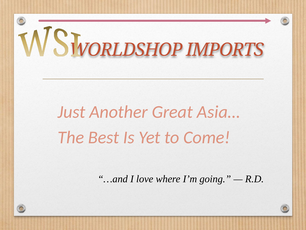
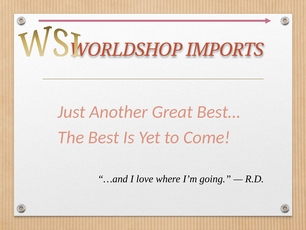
Asia…: Asia… -> Best… (219, 112)
